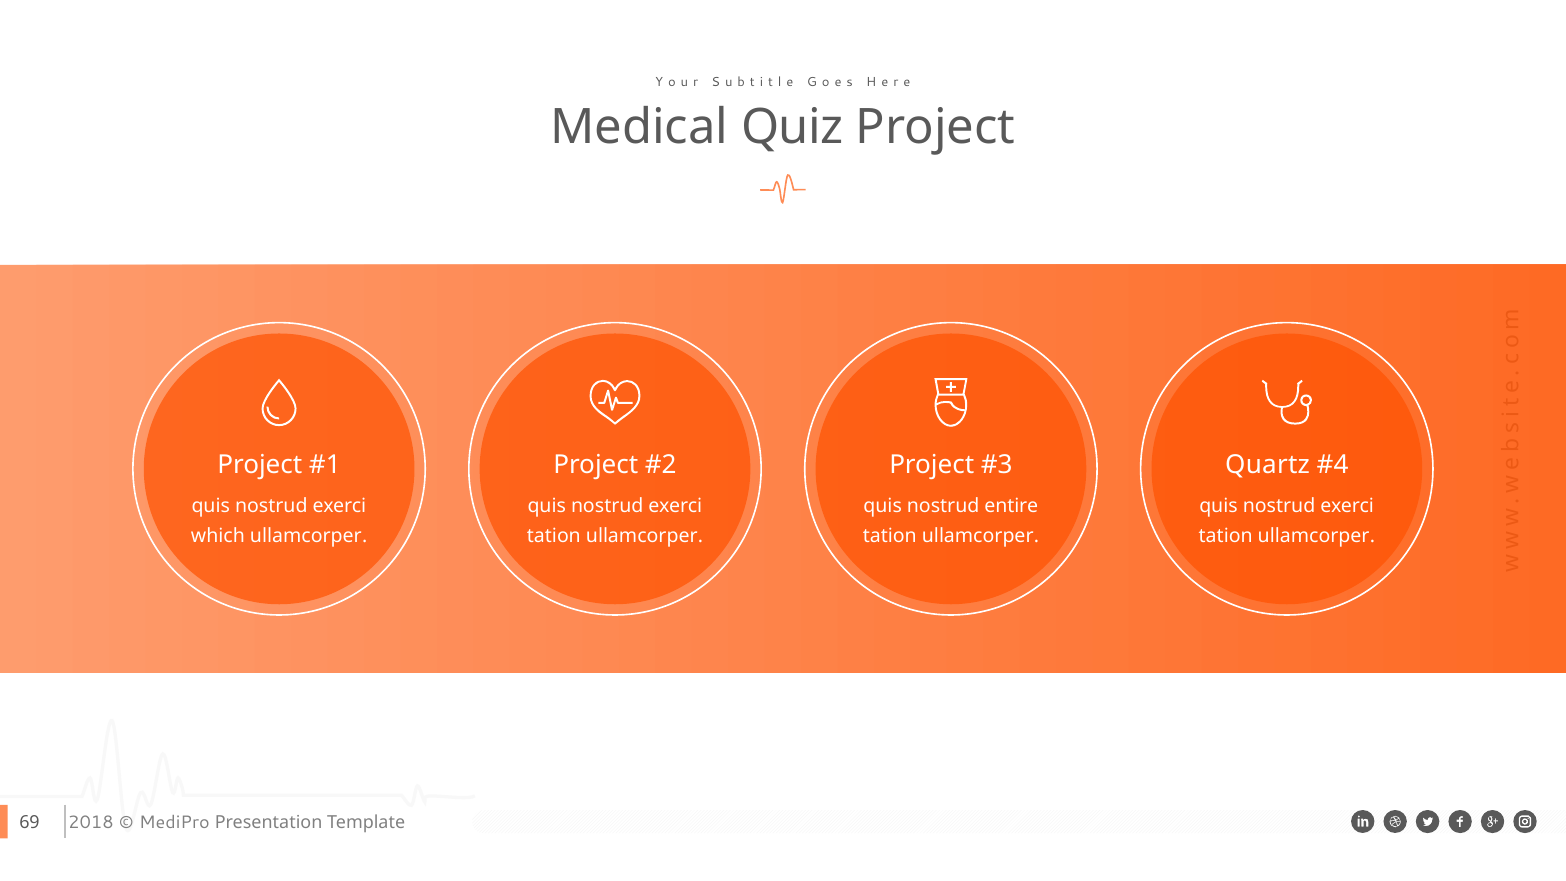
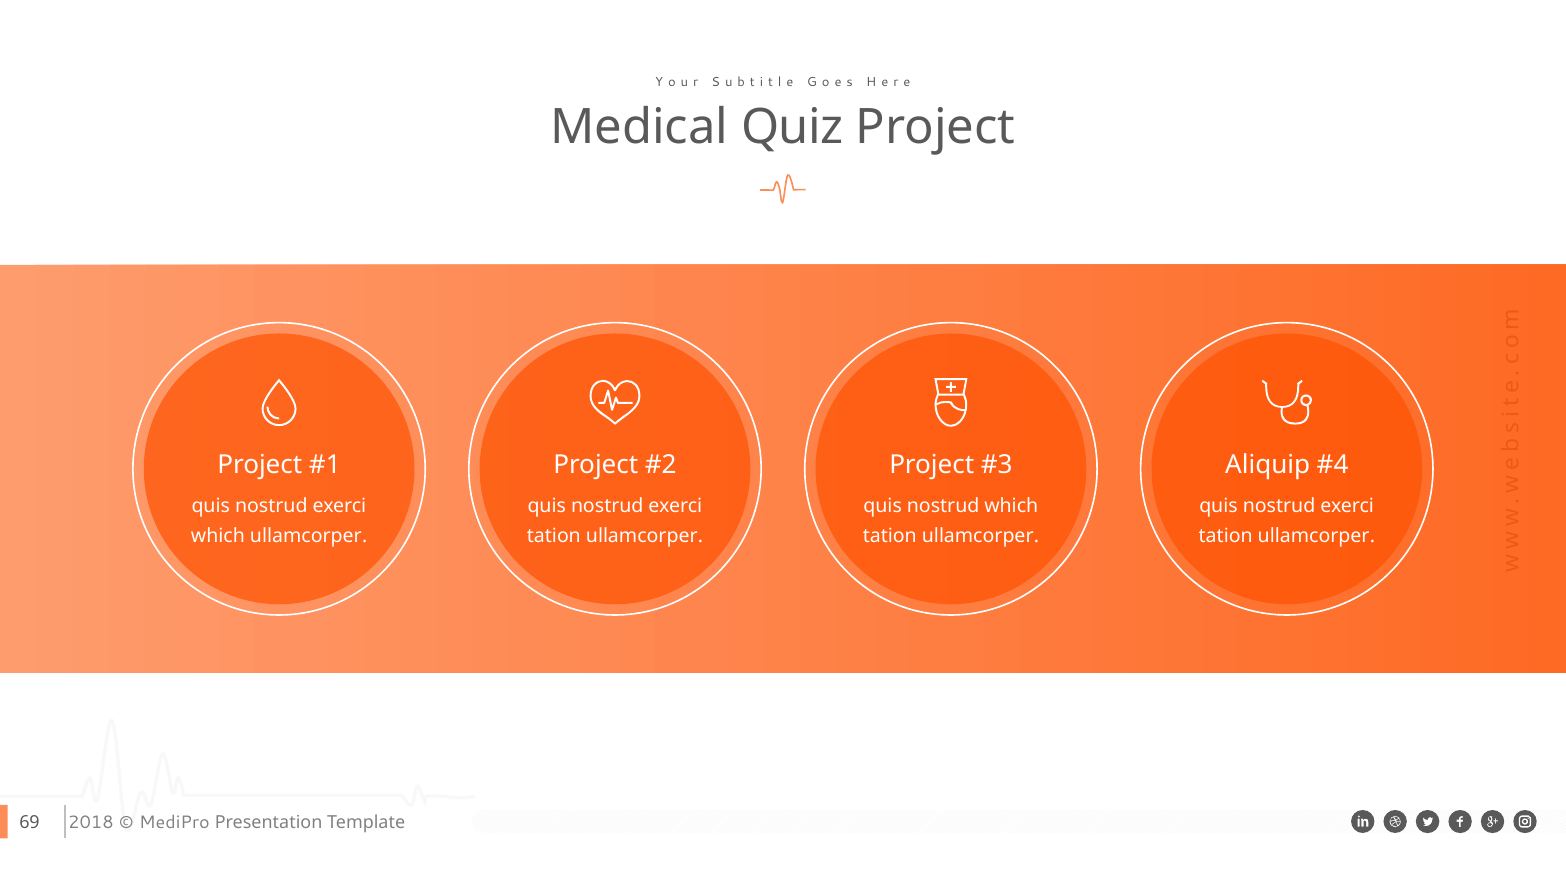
Quartz: Quartz -> Aliquip (1268, 465)
nostrud entire: entire -> which (1011, 506)
